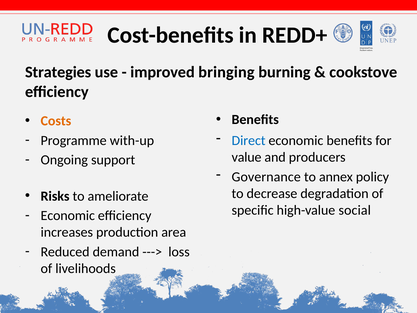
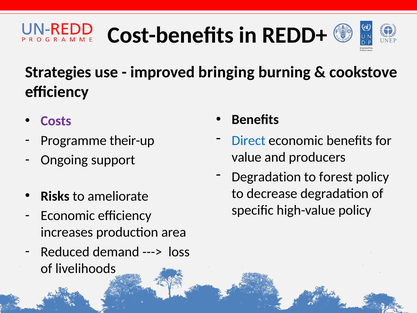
Costs colour: orange -> purple (56, 121)
with-up: with-up -> their-up (132, 140)
Governance: Governance -> Degradation (266, 177)
annex: annex -> forest (336, 177)
high-value social: social -> policy (355, 210)
